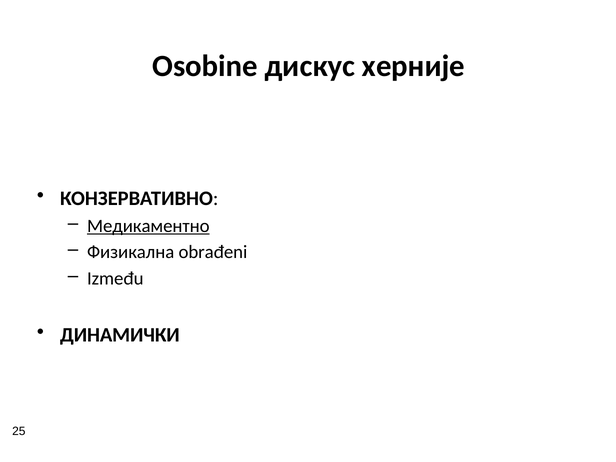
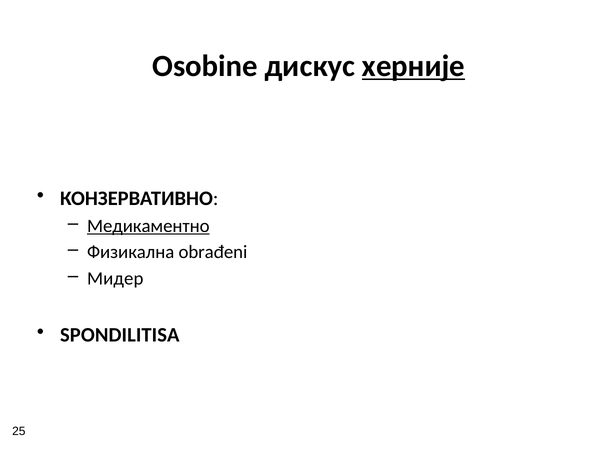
херније underline: none -> present (413, 66)
Između: Između -> Мидер (115, 279)
ДИНАМИЧКИ: ДИНАМИЧКИ -> SPONDILITISA (120, 335)
